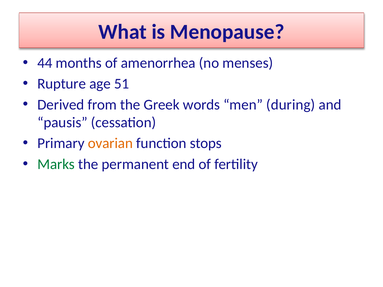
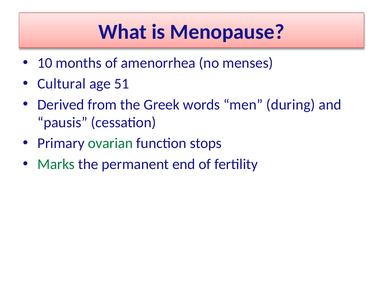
44: 44 -> 10 (45, 63)
Rupture: Rupture -> Cultural (62, 84)
ovarian colour: orange -> green (110, 143)
